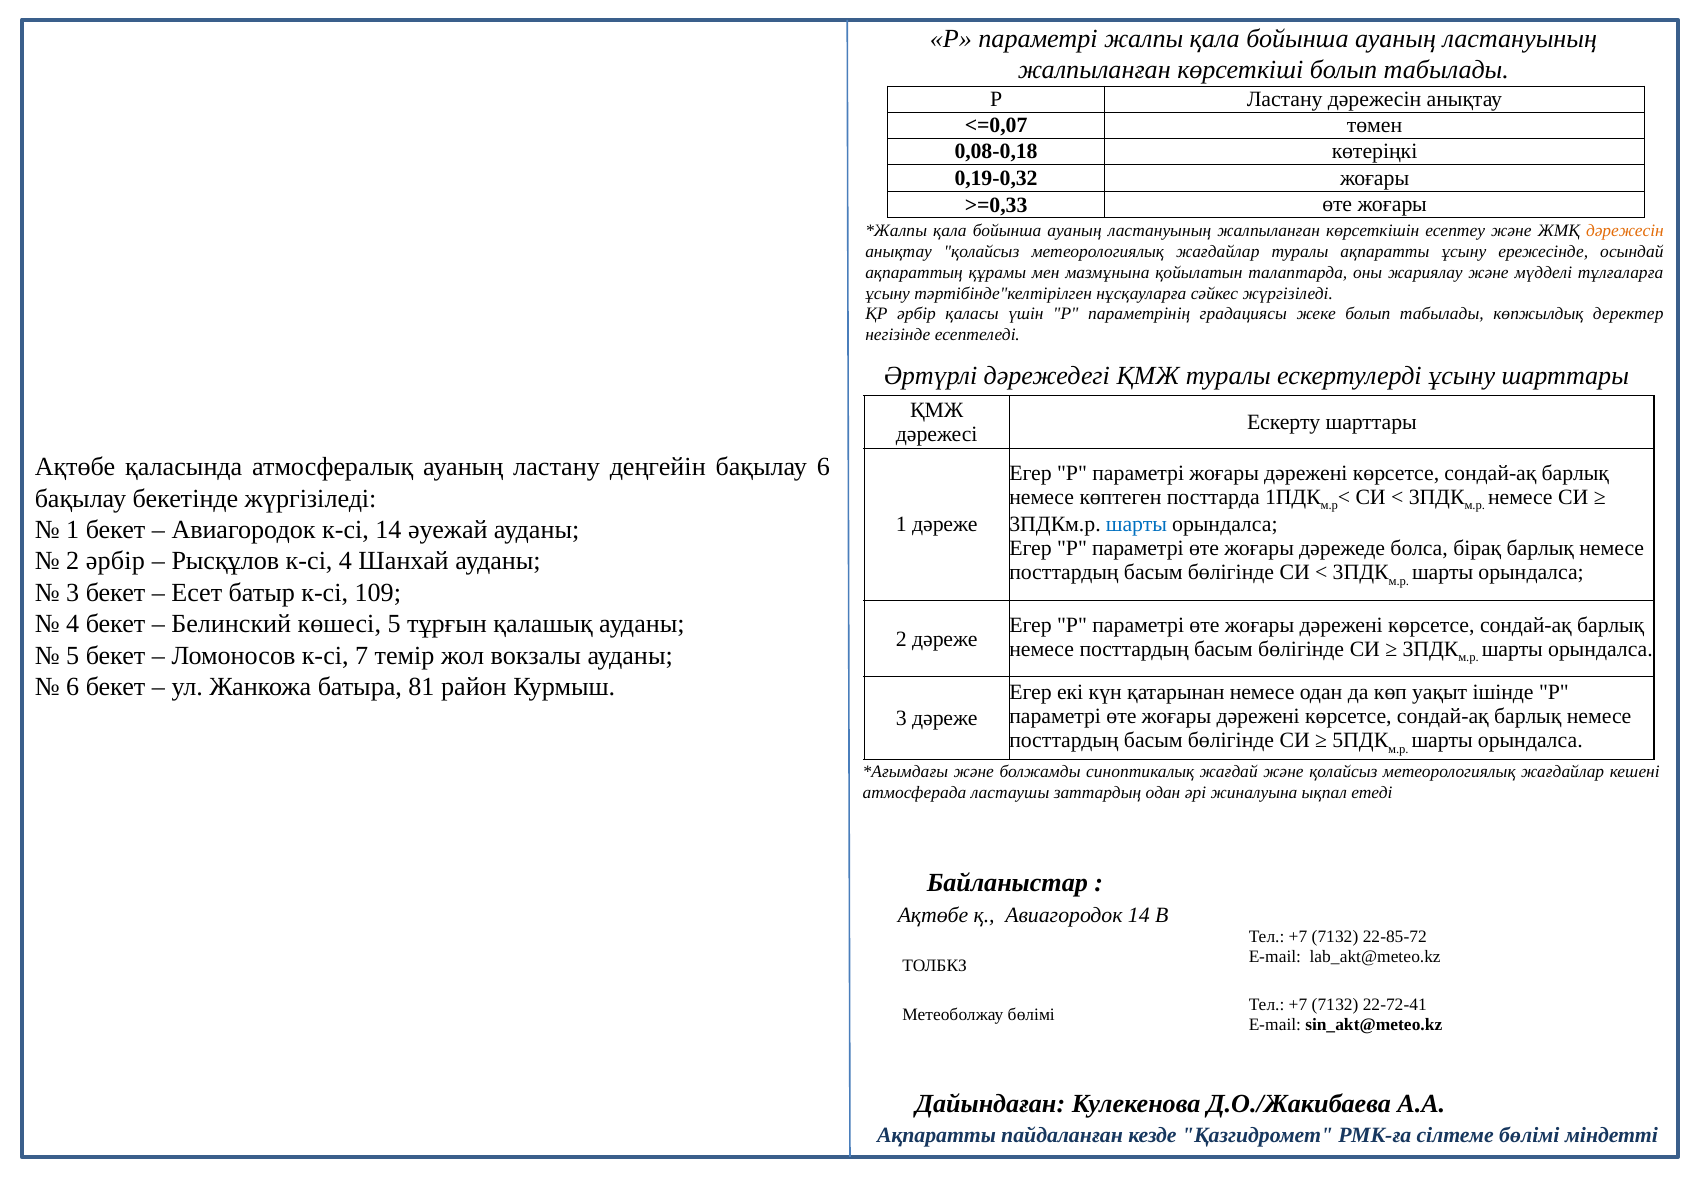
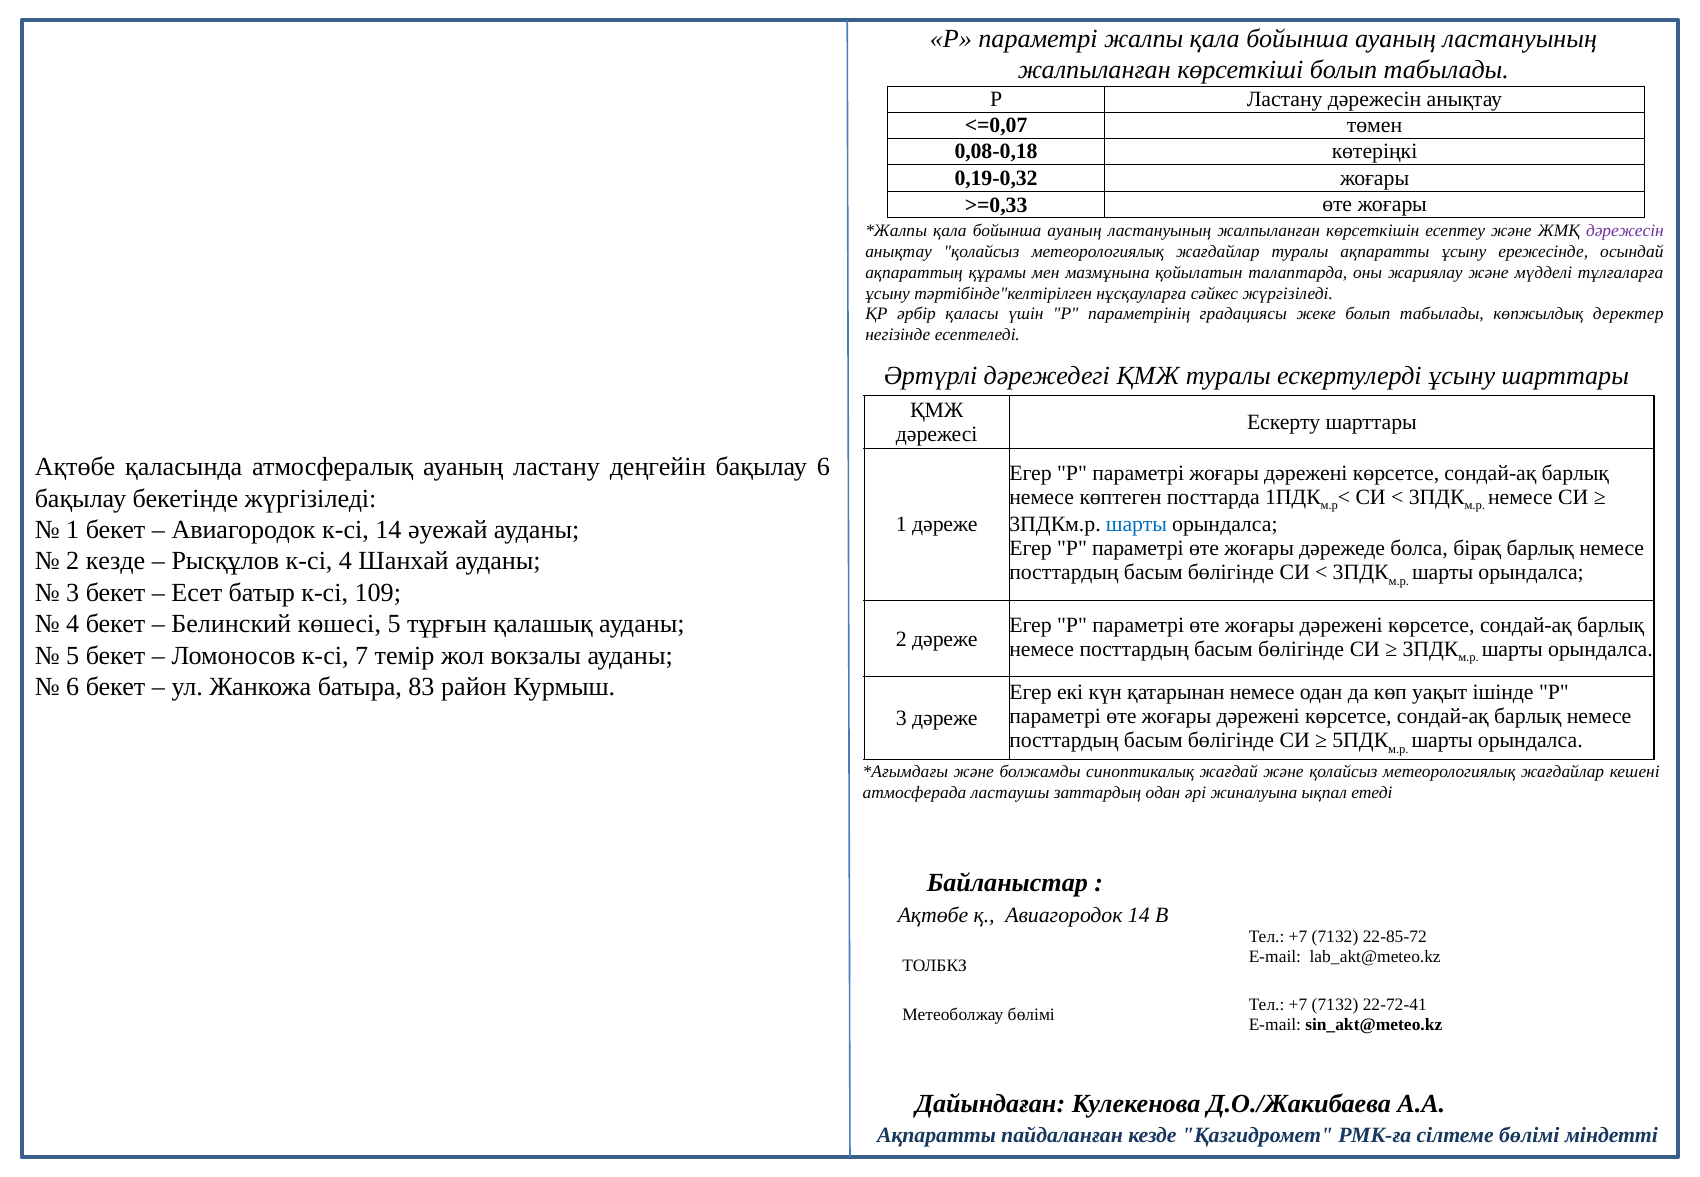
дәрежесін colour: orange -> purple (1625, 231)
2 әрбір: әрбір -> кезде (115, 561)
81: 81 -> 83 (421, 687)
